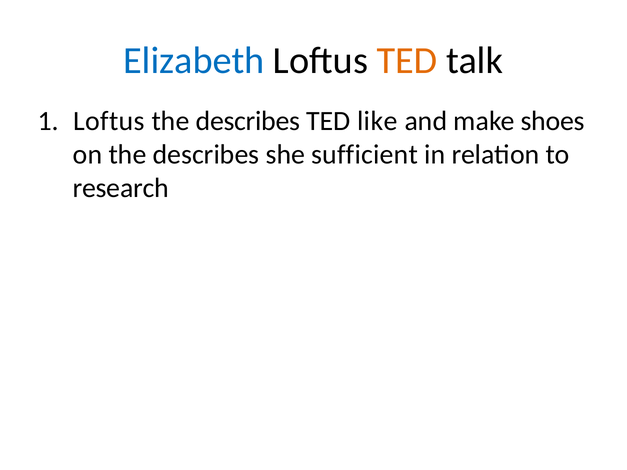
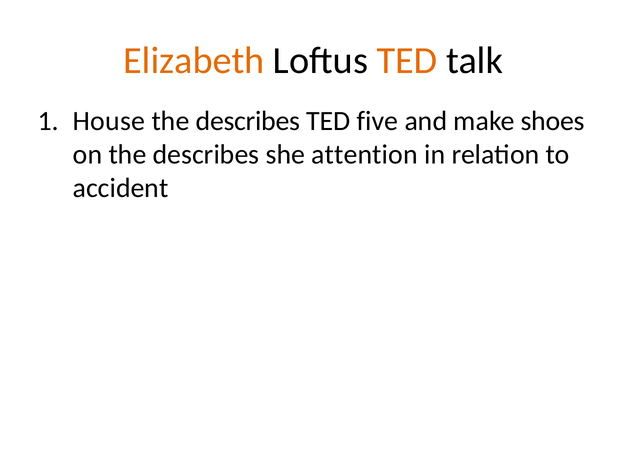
Elizabeth colour: blue -> orange (194, 61)
Loftus: Loftus -> House (109, 121)
like: like -> five (377, 121)
sufficient: sufficient -> attention (365, 155)
research: research -> accident (121, 188)
